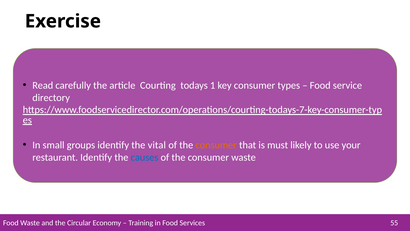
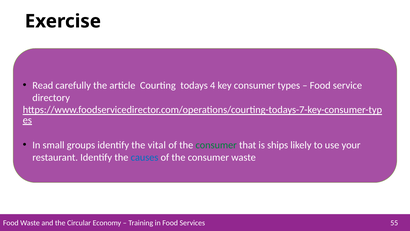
1: 1 -> 4 (213, 85)
consumer colour: orange -> green (216, 145)
must: must -> ships (278, 145)
